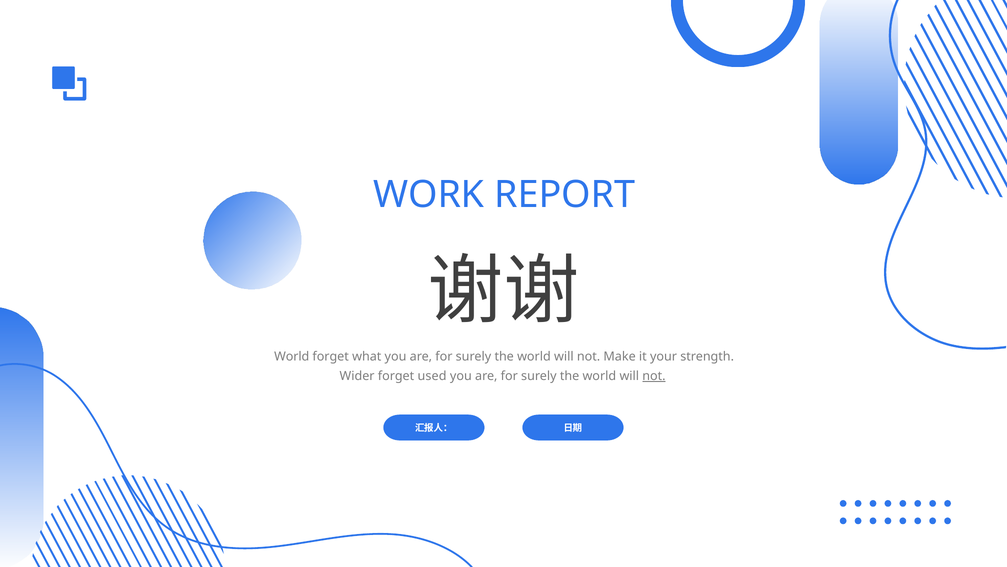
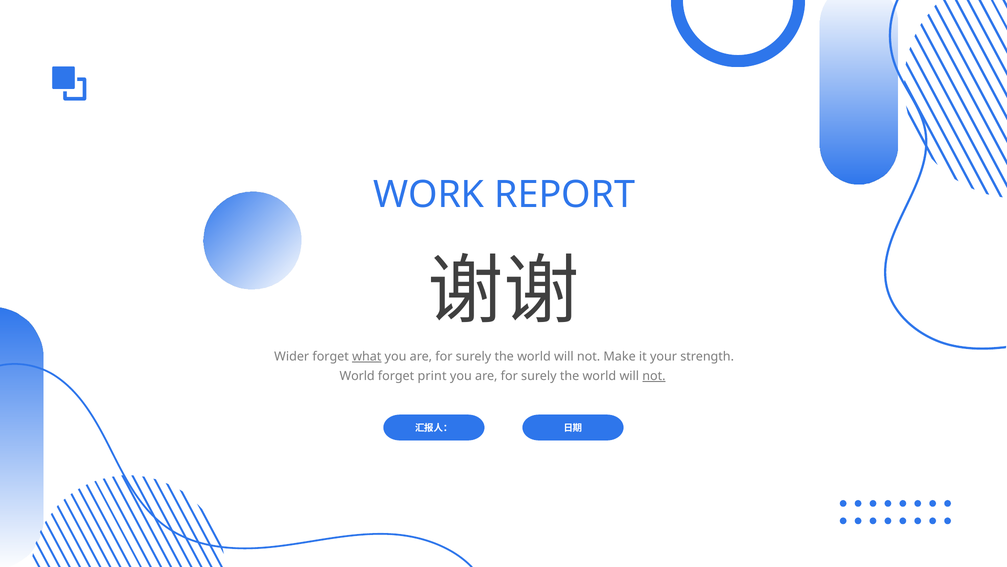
World: World -> Wider (292, 356)
what underline: none -> present (367, 356)
Wider: Wider -> World (357, 376)
used: used -> print (432, 376)
